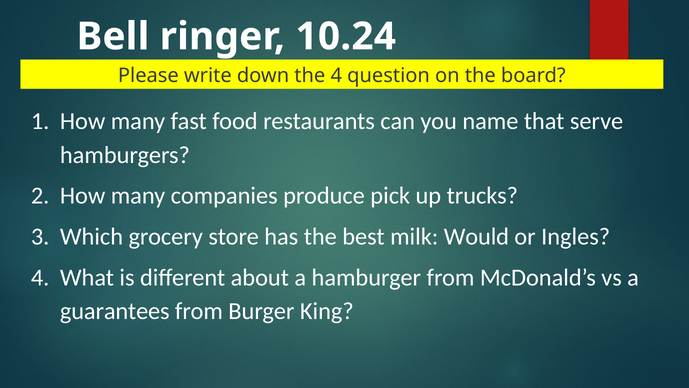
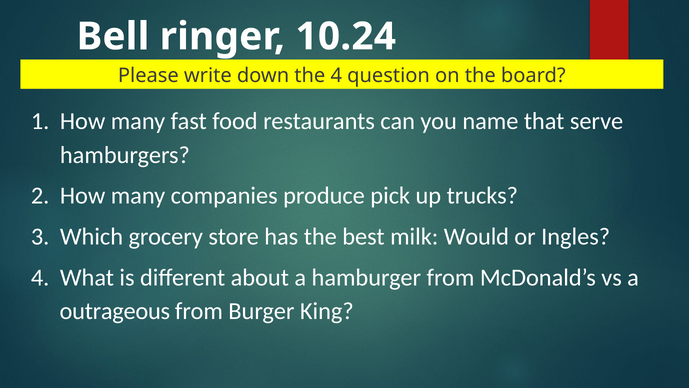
guarantees: guarantees -> outrageous (115, 311)
